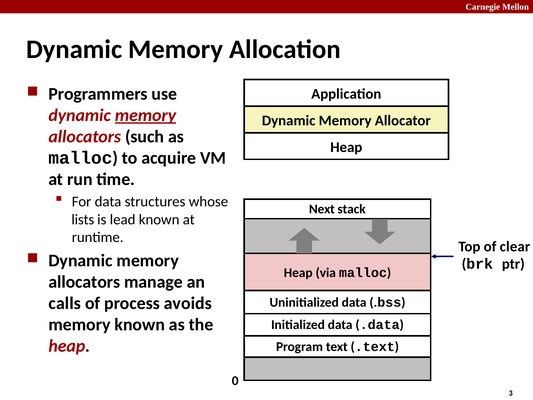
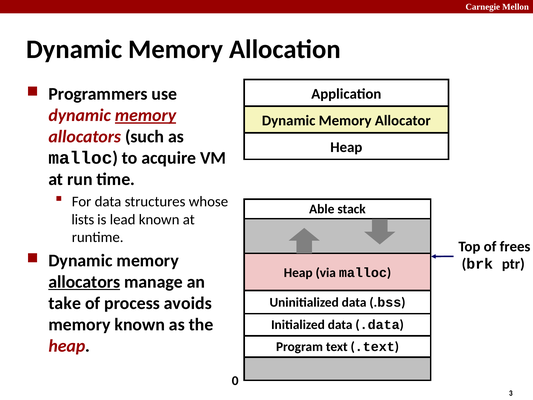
Next: Next -> Able (322, 209)
clear: clear -> frees (515, 246)
allocators underline: none -> present (84, 282)
calls: calls -> take (65, 303)
